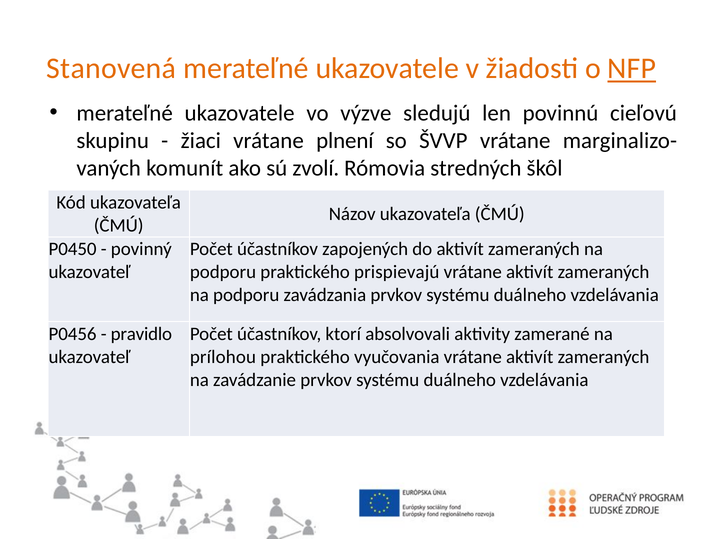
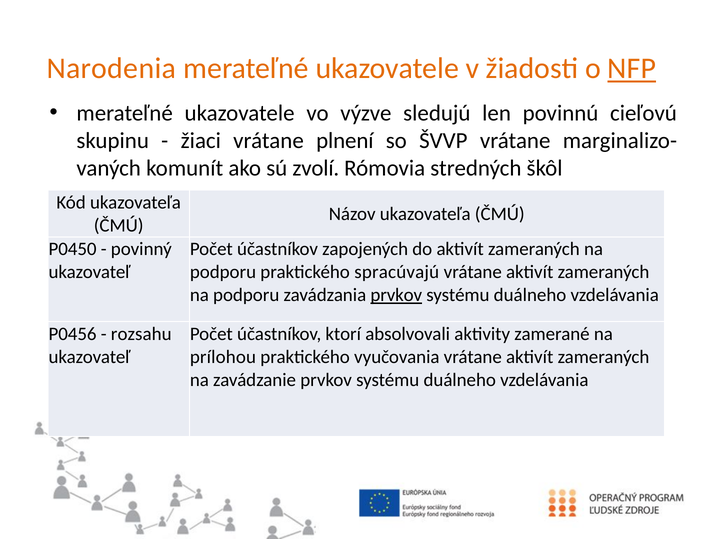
Stanovená: Stanovená -> Narodenia (111, 69)
prispievajú: prispievajú -> spracúvajú (397, 272)
prvkov underline: none -> present (396, 295)
pravidlo: pravidlo -> rozsahu (141, 334)
